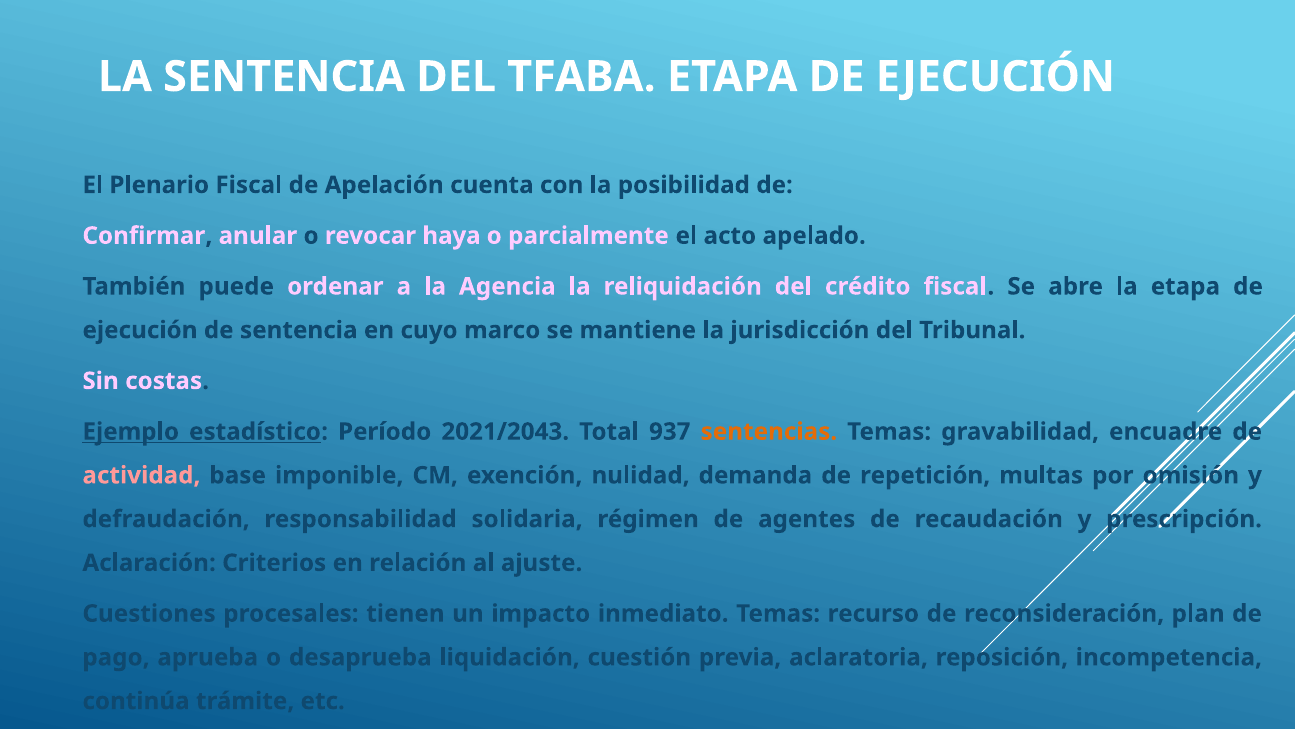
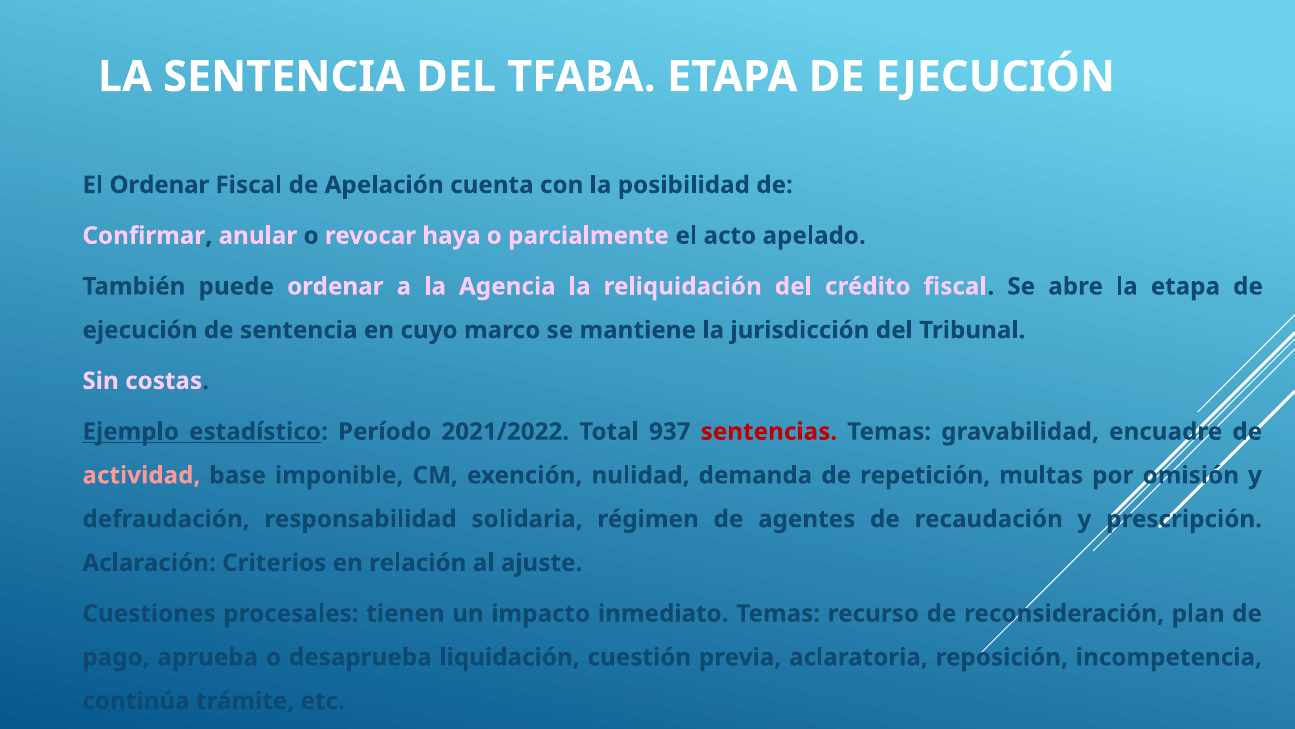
El Plenario: Plenario -> Ordenar (159, 185)
2021/2043: 2021/2043 -> 2021/2022 (505, 431)
sentencias colour: orange -> red (769, 431)
